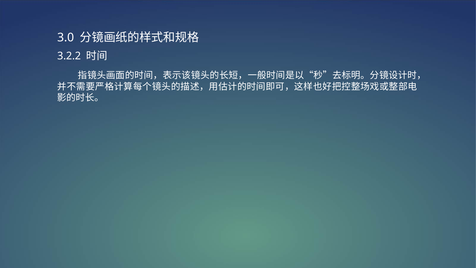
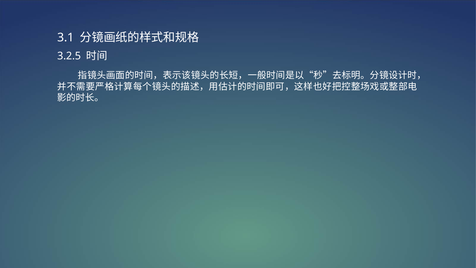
3.0: 3.0 -> 3.1 (66, 38)
3.2.2: 3.2.2 -> 3.2.5 (69, 56)
